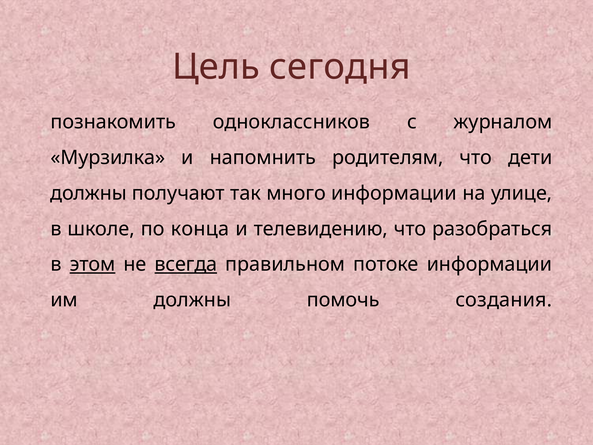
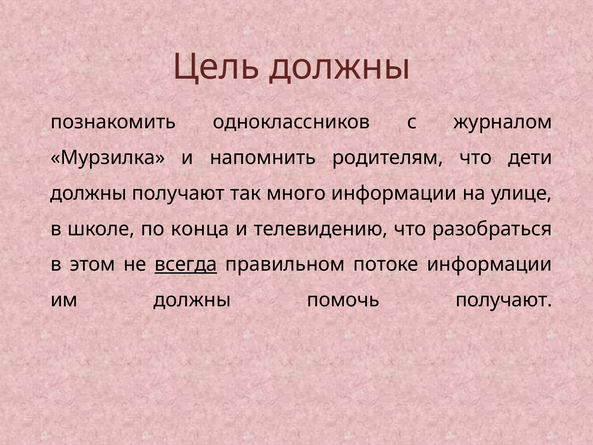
Цель сегодня: сегодня -> должны (340, 67)
этом underline: present -> none (92, 264)
помочь создания: создания -> получают (504, 300)
